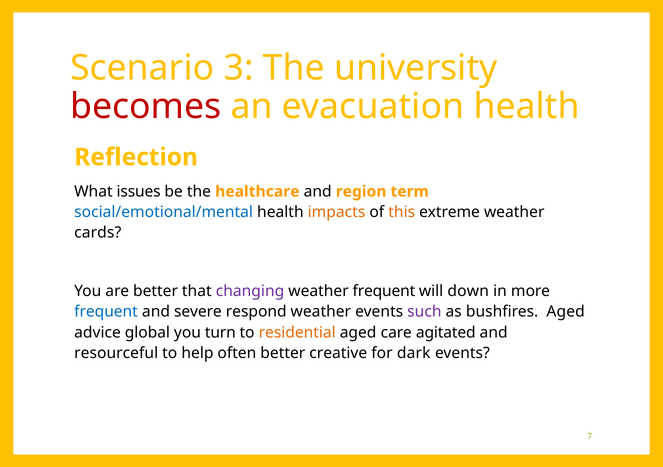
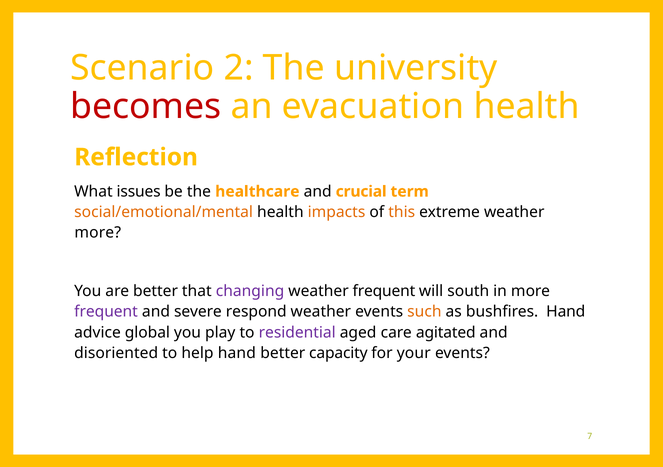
3: 3 -> 2 (239, 68)
region: region -> crucial (361, 192)
social/emotional/mental colour: blue -> orange (164, 212)
cards: cards -> more (98, 233)
down: down -> south (468, 291)
frequent colour: blue -> purple (106, 312)
such colour: purple -> orange (424, 312)
bushfires Aged: Aged -> Hand (566, 312)
turn: turn -> play (220, 333)
residential colour: orange -> purple (297, 333)
resourceful: resourceful -> disoriented (116, 353)
help often: often -> hand (237, 353)
creative: creative -> capacity (338, 353)
dark: dark -> your (414, 353)
